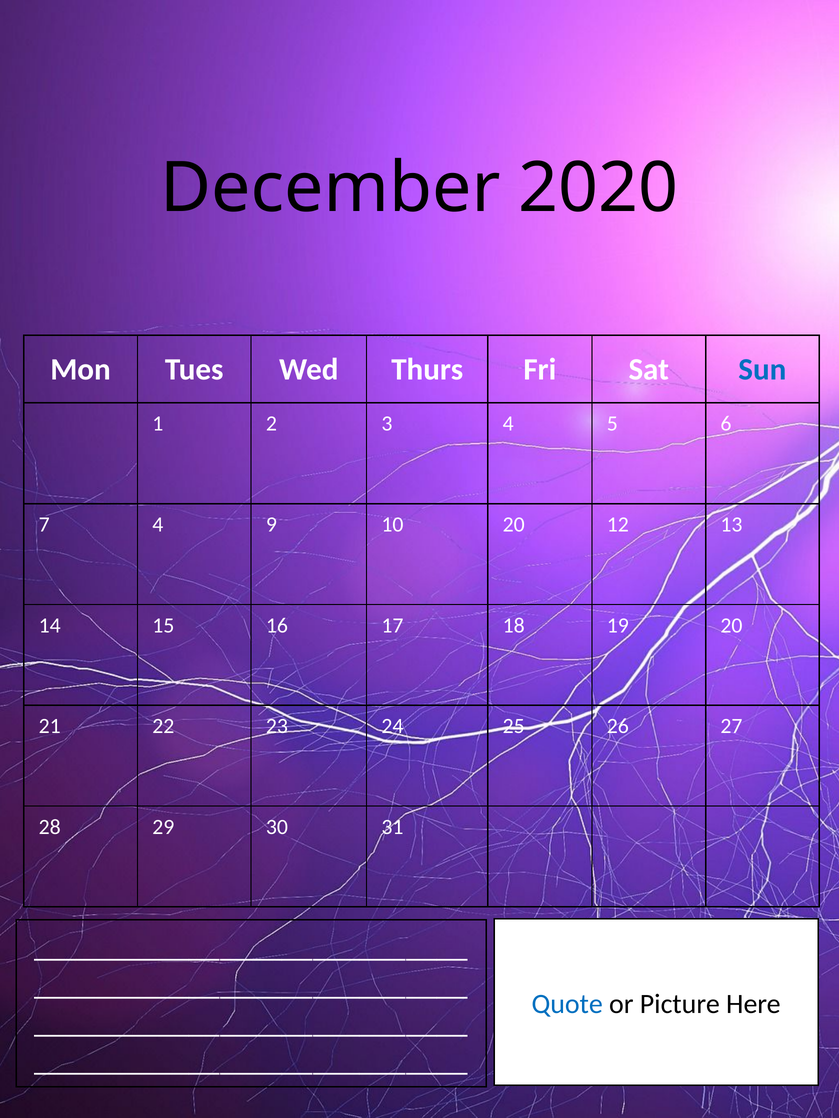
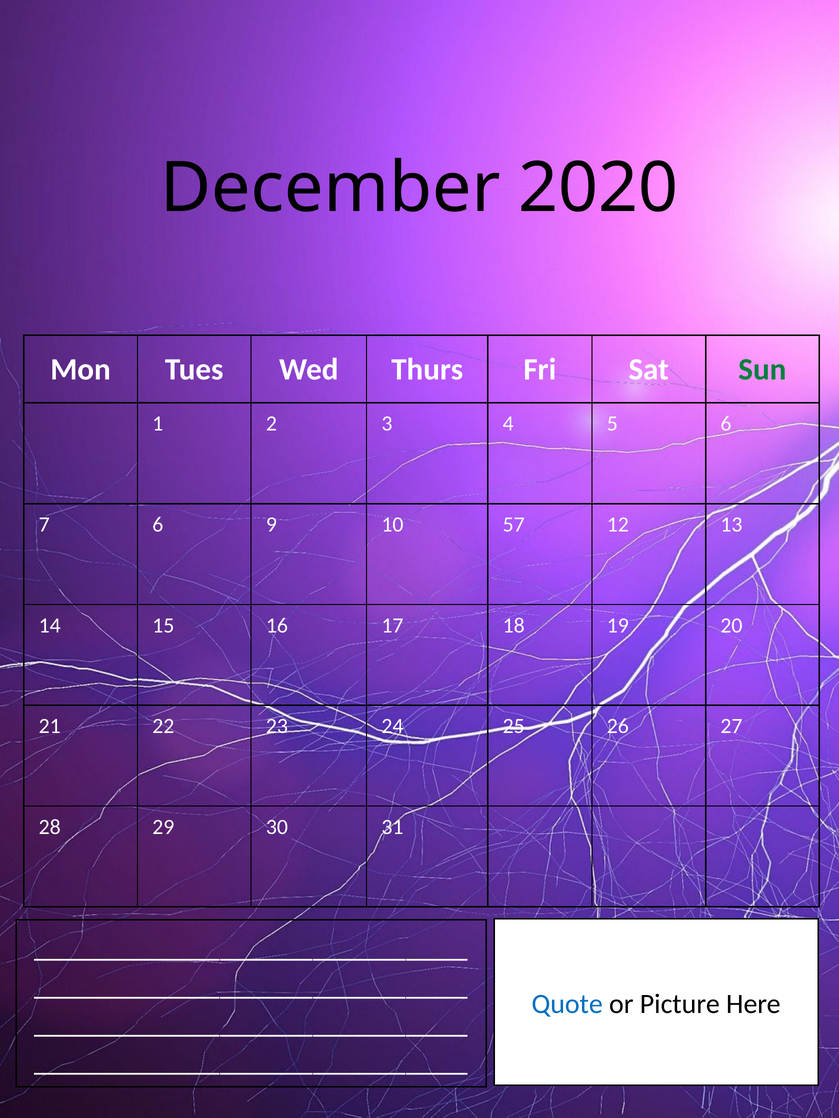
Sun colour: blue -> green (762, 370)
7 4: 4 -> 6 (158, 525)
10 20: 20 -> 57 (514, 525)
